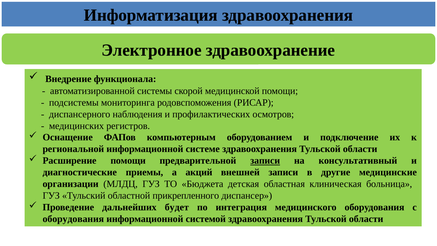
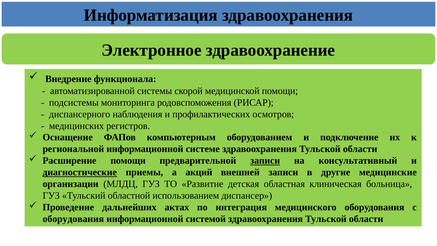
диагностические underline: none -> present (80, 172)
Бюджета: Бюджета -> Развитие (203, 184)
прикрепленного: прикрепленного -> использованием (186, 196)
будет: будет -> актах (177, 207)
